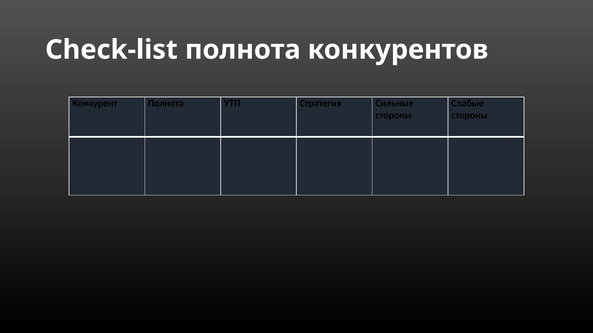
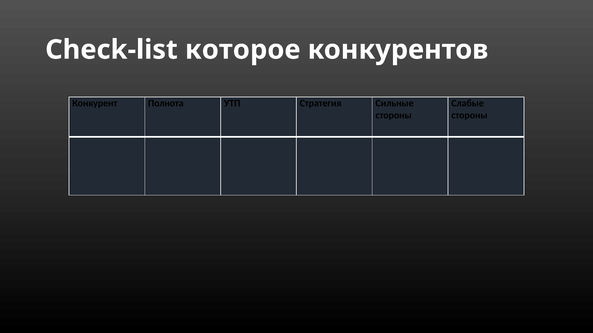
Check-list полнота: полнота -> которое (243, 50)
